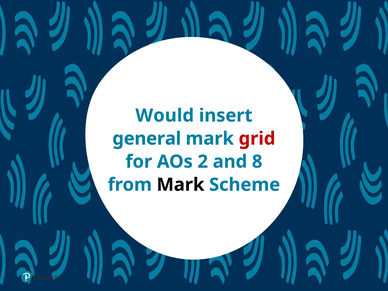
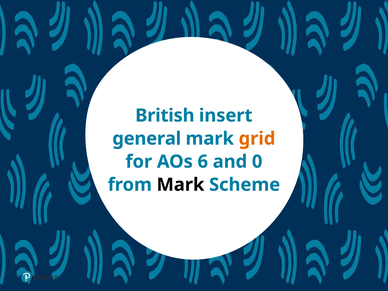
Would: Would -> British (165, 116)
grid colour: red -> orange (257, 139)
2: 2 -> 6 (203, 162)
8: 8 -> 0 (257, 162)
